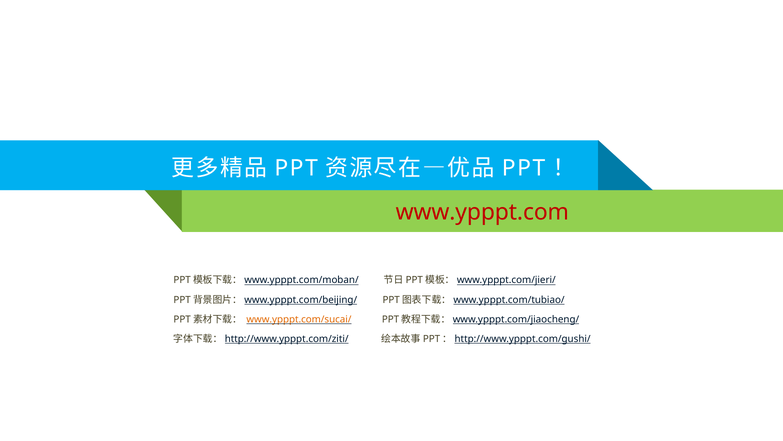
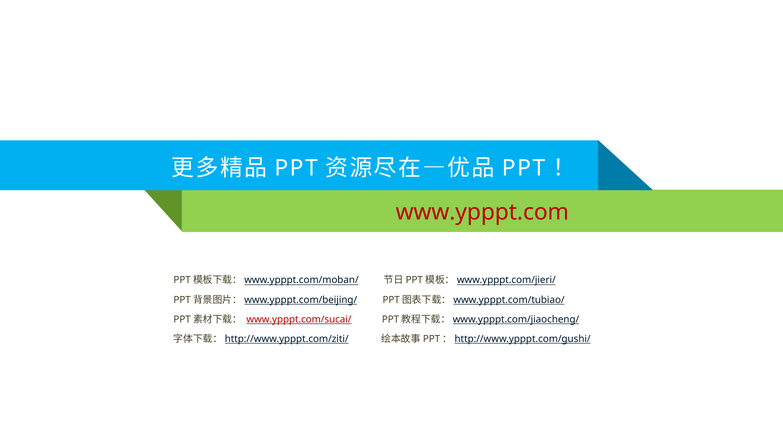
www.ypppt.com/sucai/ colour: orange -> red (299, 319)
